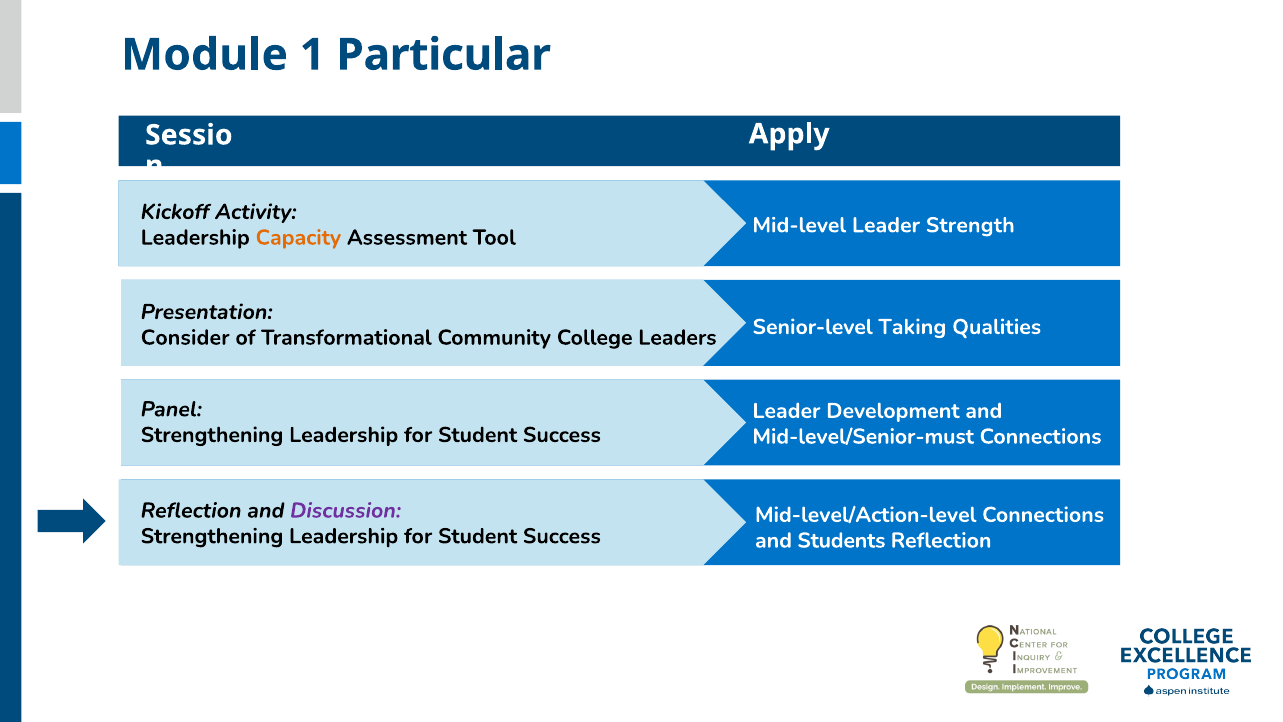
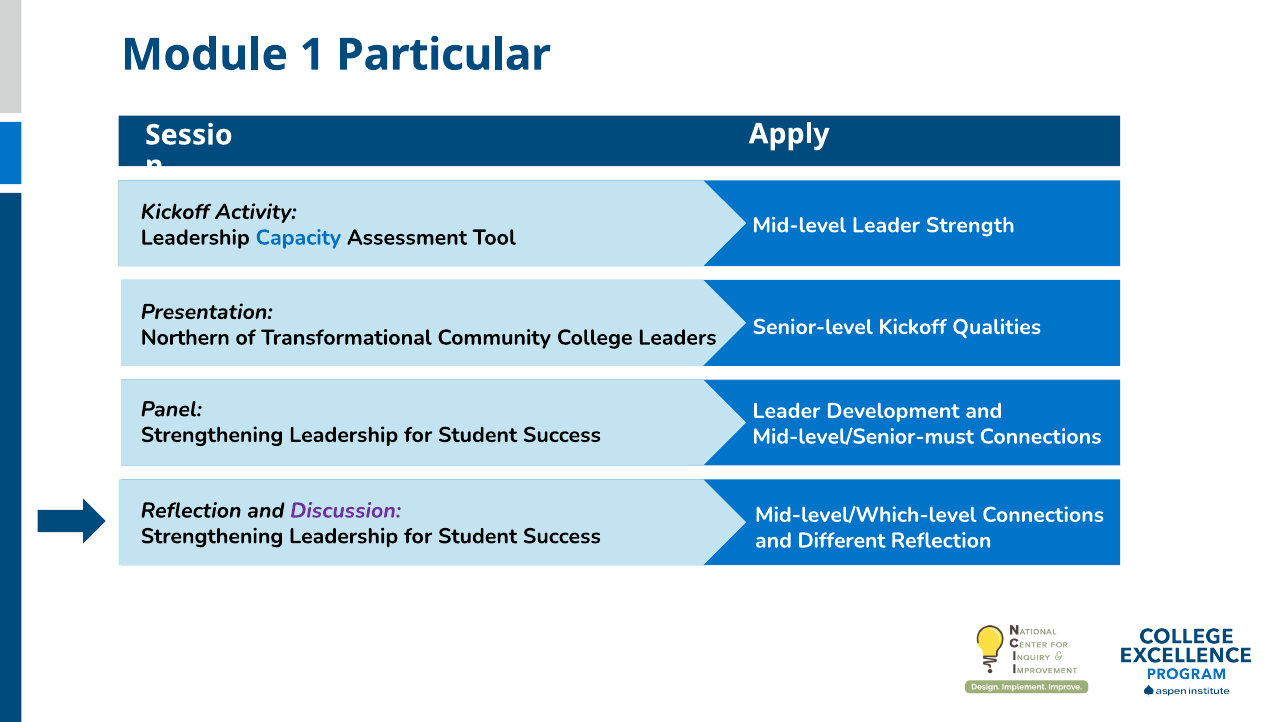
Capacity colour: orange -> blue (298, 237)
Senior-level Taking: Taking -> Kickoff (913, 327)
Consider: Consider -> Northern (185, 337)
Mid-level/Action-level: Mid-level/Action-level -> Mid-level/Which-level (866, 515)
Students: Students -> Different (841, 540)
